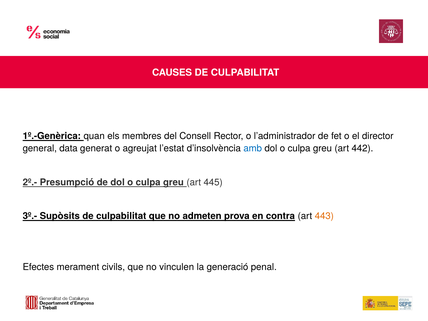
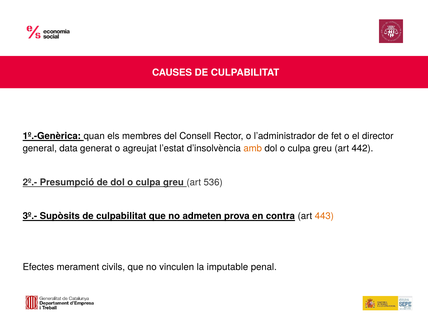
amb colour: blue -> orange (253, 148)
445: 445 -> 536 (213, 182)
generació: generació -> imputable (227, 267)
